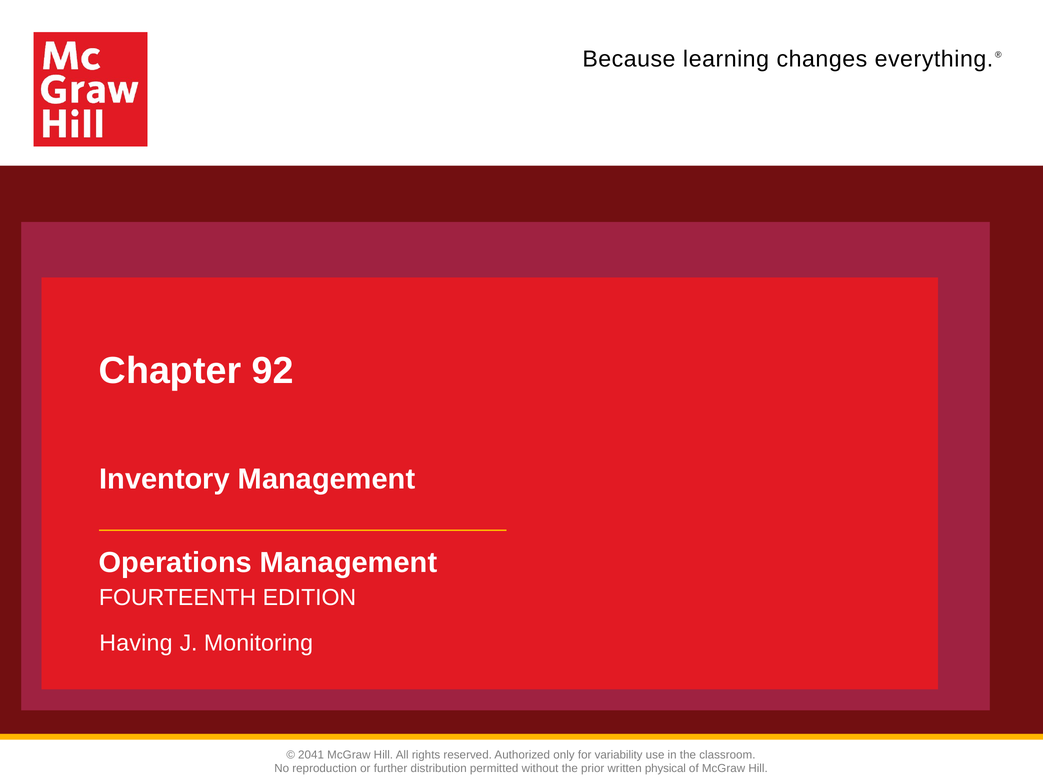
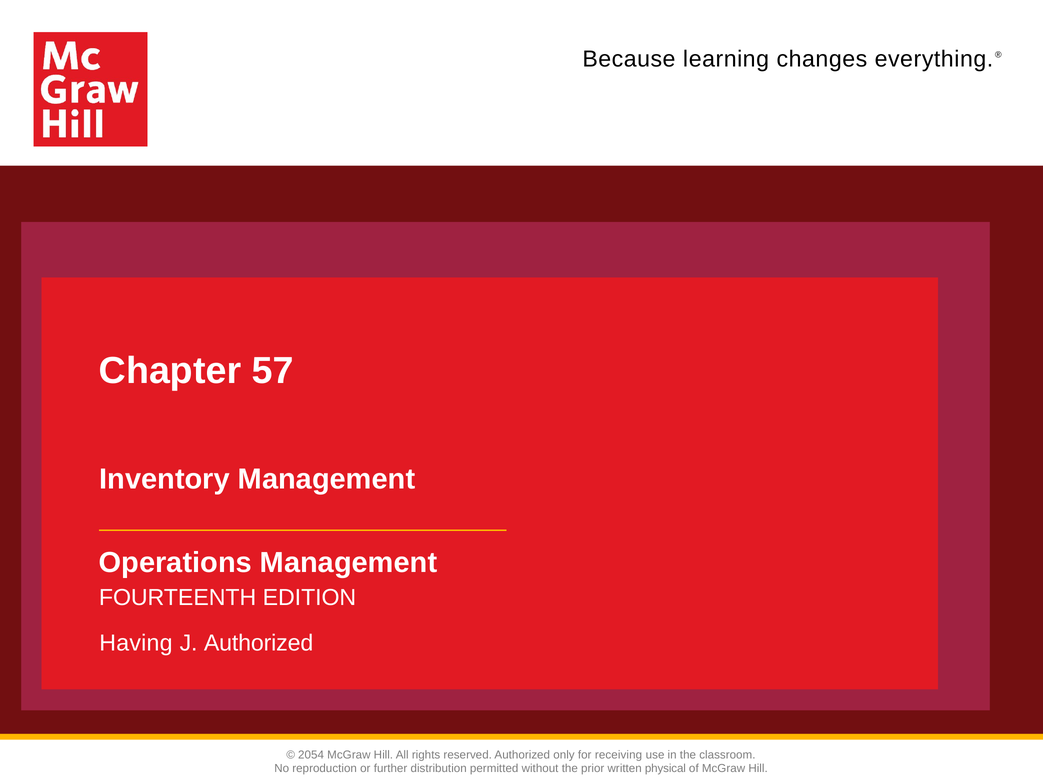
92: 92 -> 57 (273, 371)
J Monitoring: Monitoring -> Authorized (259, 643)
2041: 2041 -> 2054 (311, 755)
variability: variability -> receiving (619, 755)
